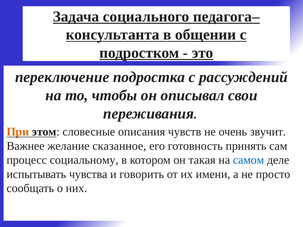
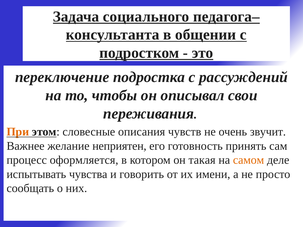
сказанное: сказанное -> неприятен (119, 146)
социальному: социальному -> оформляется (84, 160)
самом colour: blue -> orange (249, 160)
